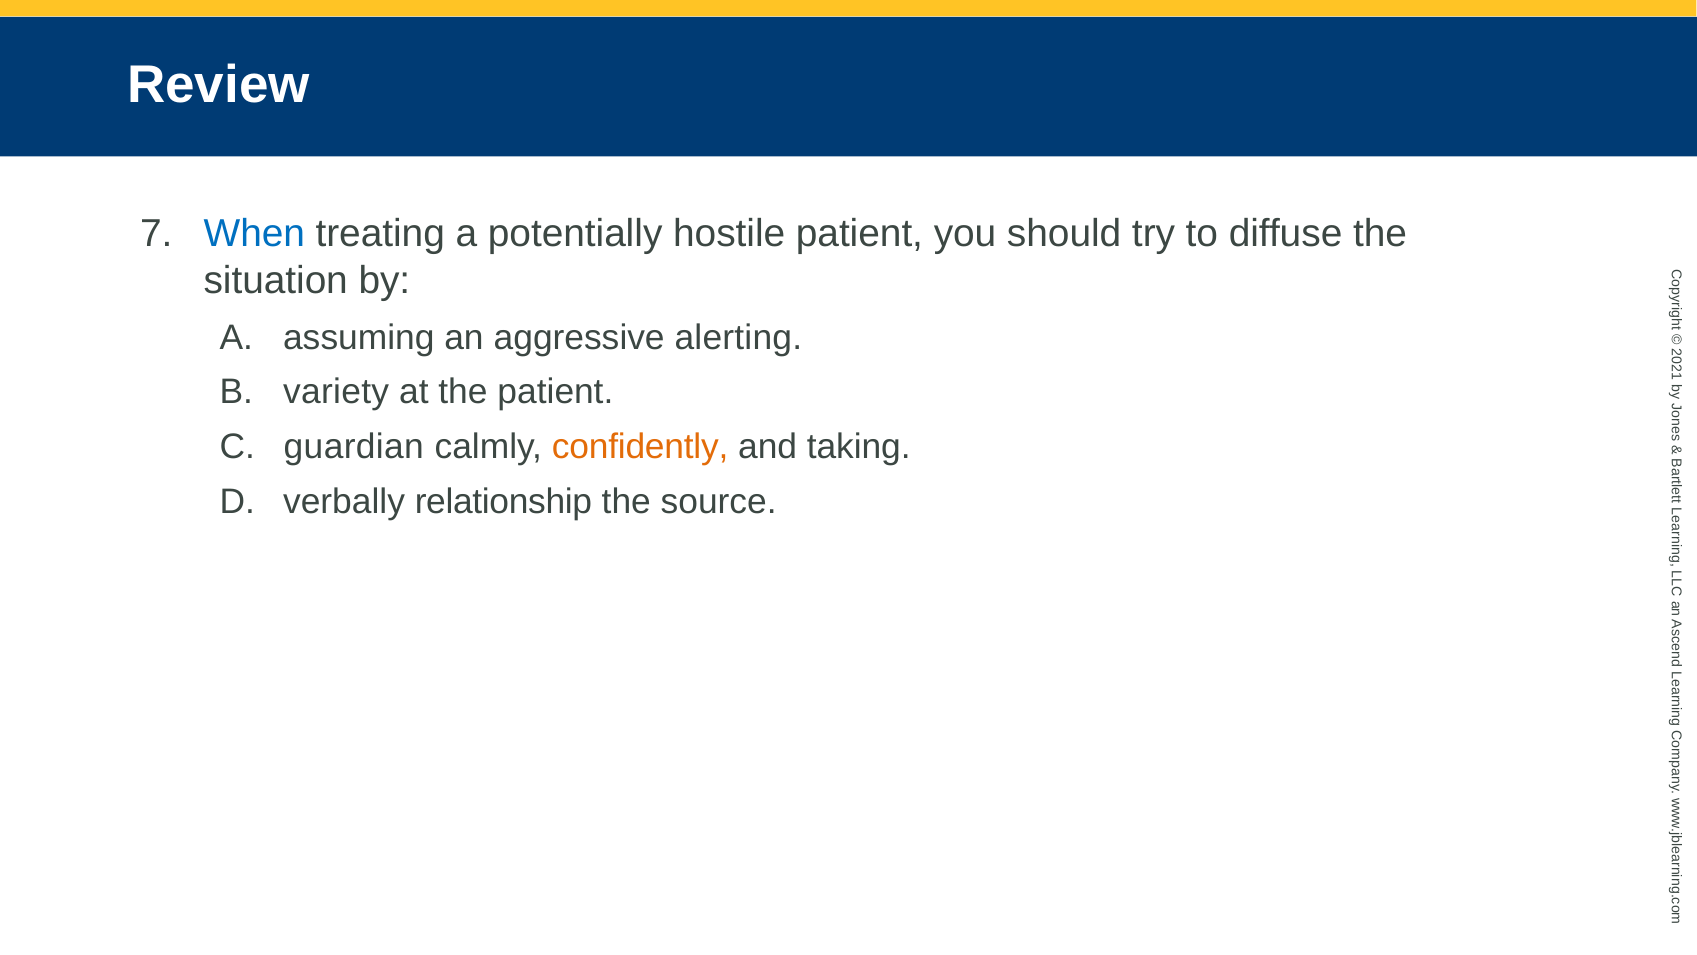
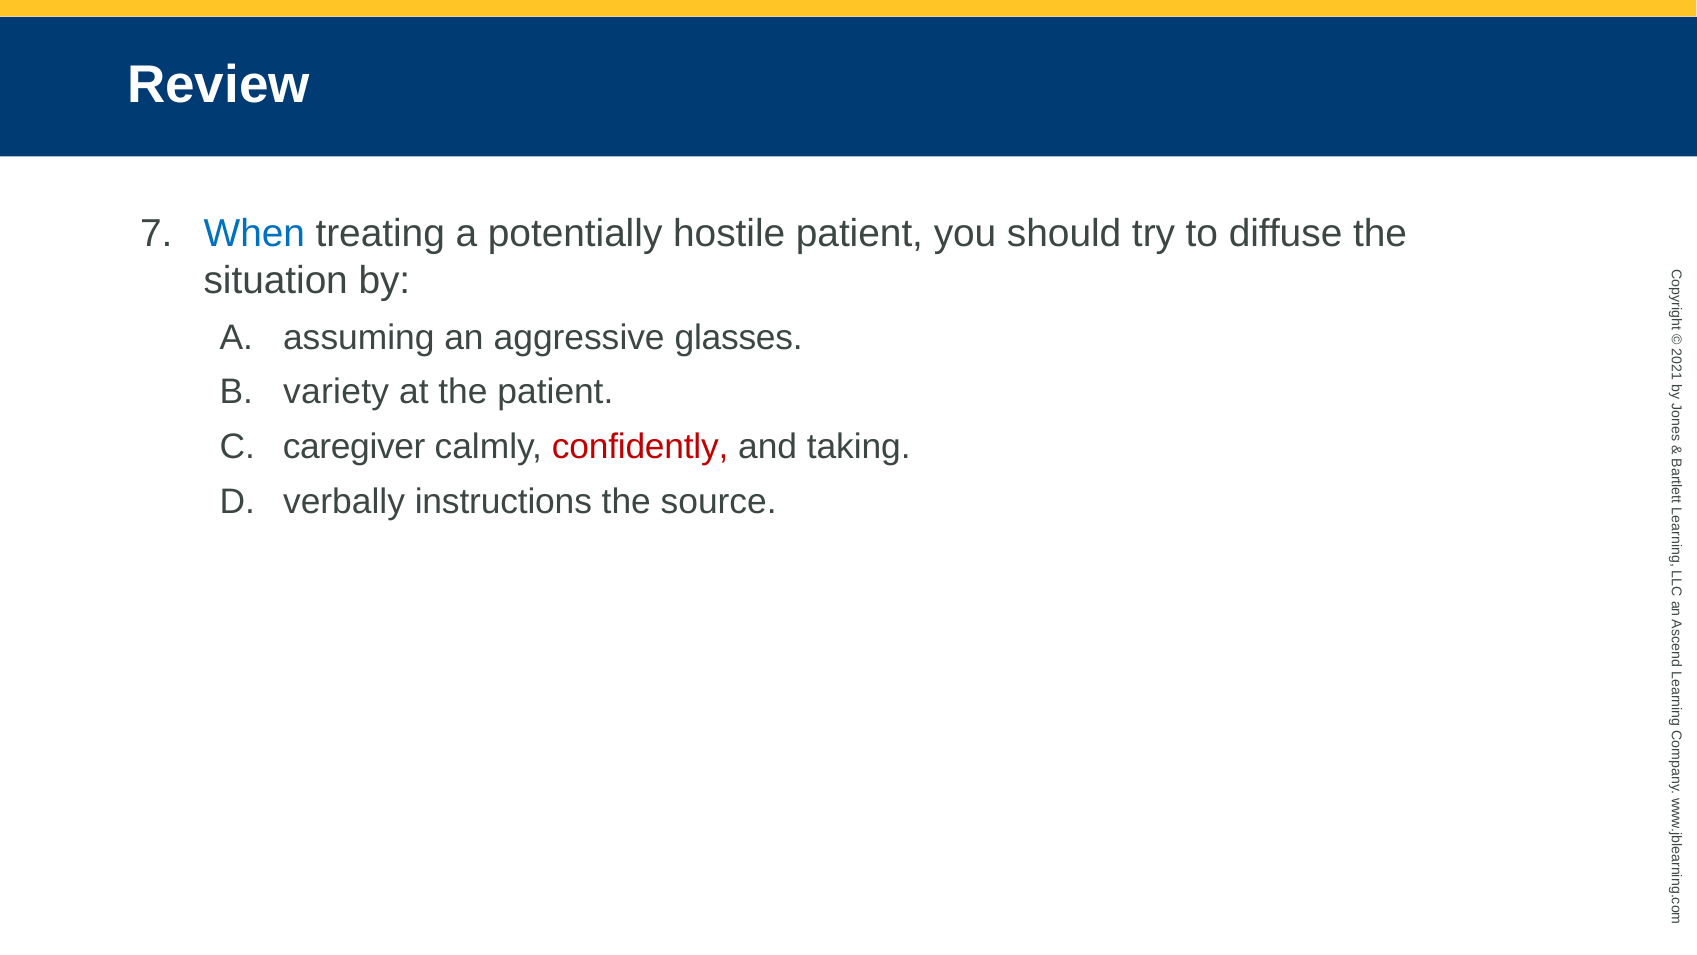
alerting: alerting -> glasses (739, 337)
guardian: guardian -> caregiver (354, 447)
confidently colour: orange -> red (640, 447)
relationship: relationship -> instructions (503, 502)
